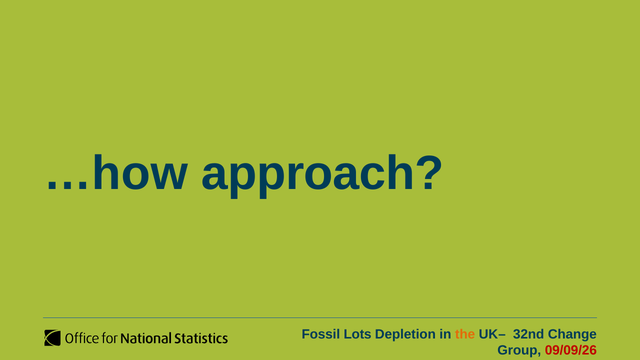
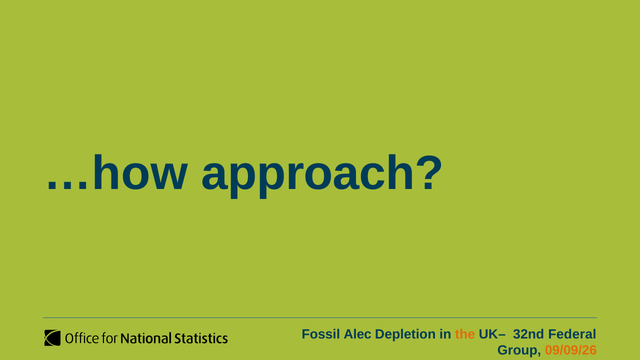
Lots: Lots -> Alec (358, 334)
Change: Change -> Federal (572, 334)
09/09/26 colour: red -> orange (571, 350)
